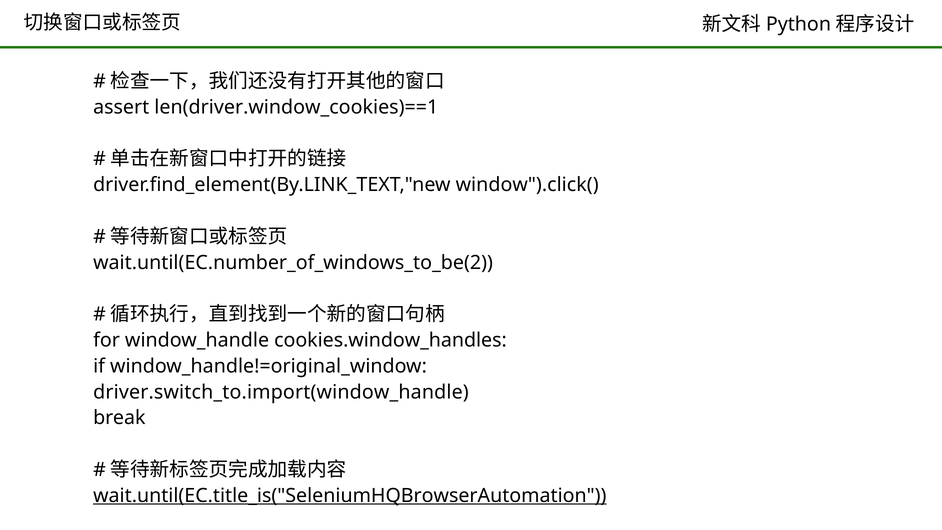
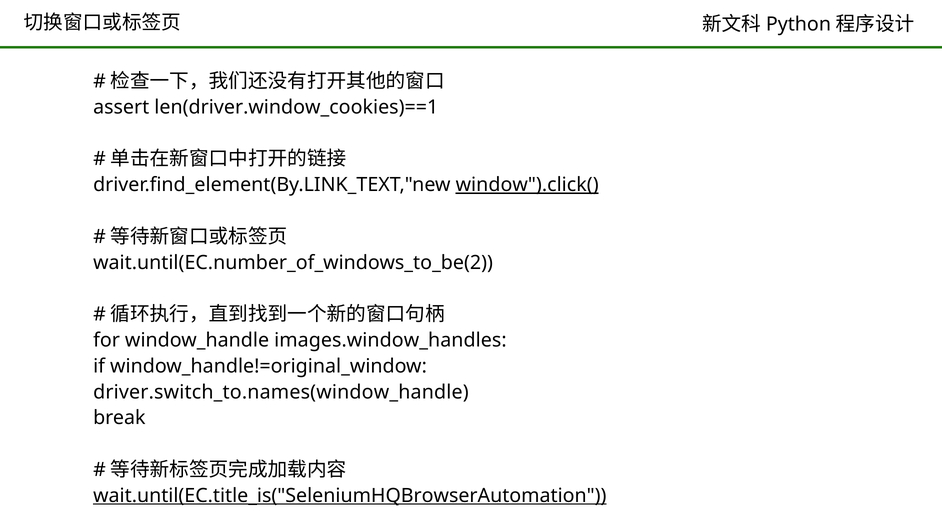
window").click( underline: none -> present (527, 185)
cookies.window_handles: cookies.window_handles -> images.window_handles (390, 340)
driver.switch_to.import(window_handle: driver.switch_to.import(window_handle -> driver.switch_to.names(window_handle (281, 392)
